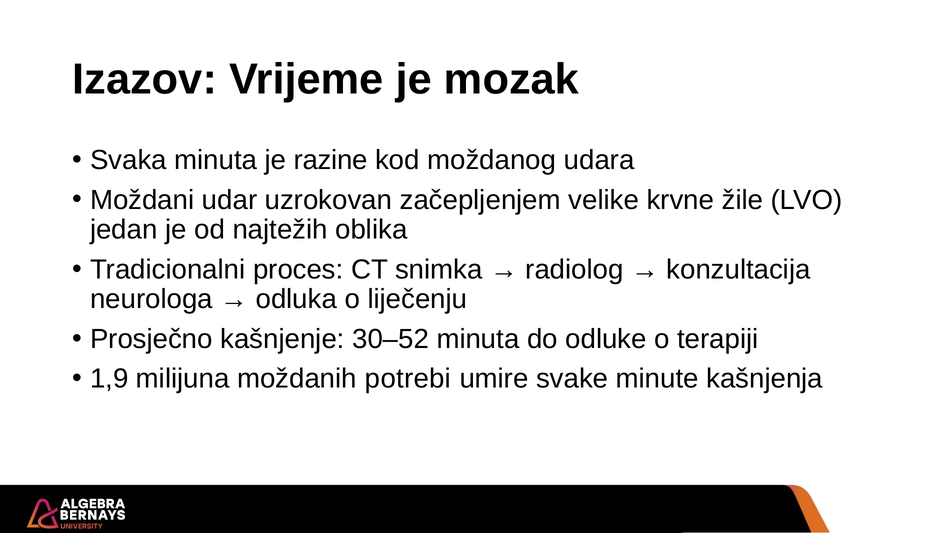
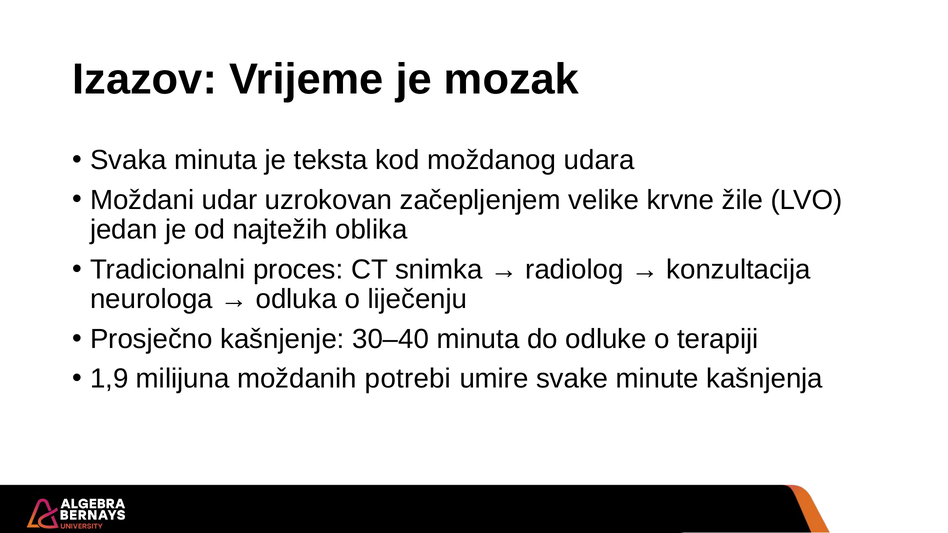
razine: razine -> teksta (331, 160)
30–52: 30–52 -> 30–40 (391, 339)
